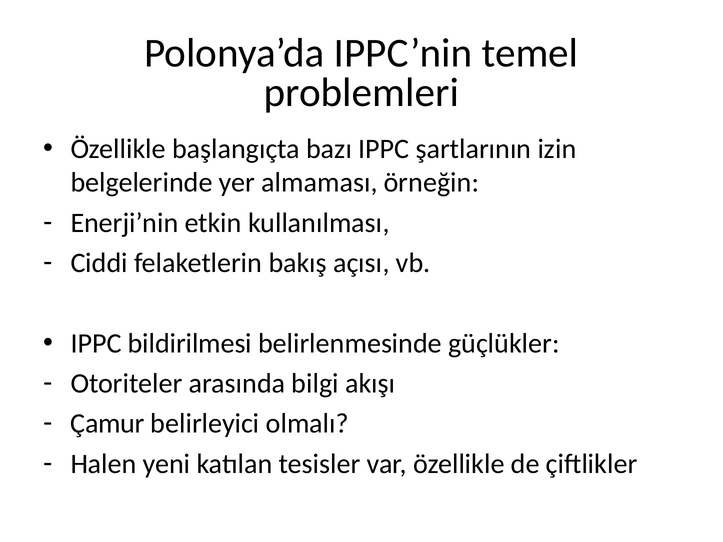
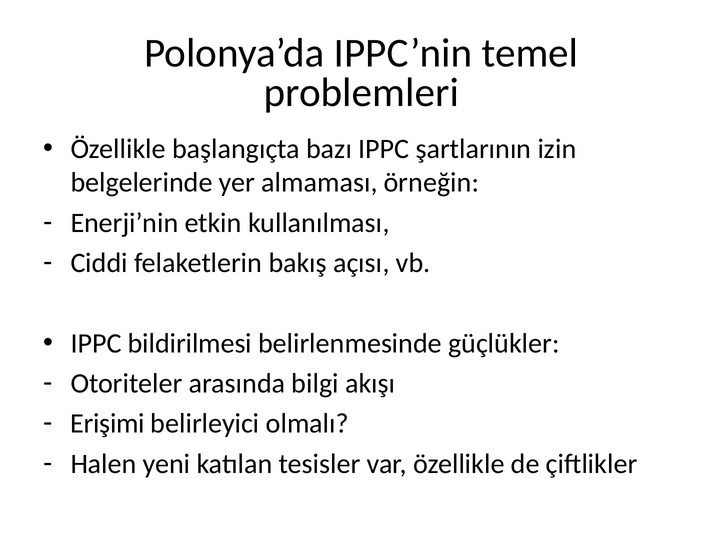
Çamur: Çamur -> Erişimi (107, 424)
